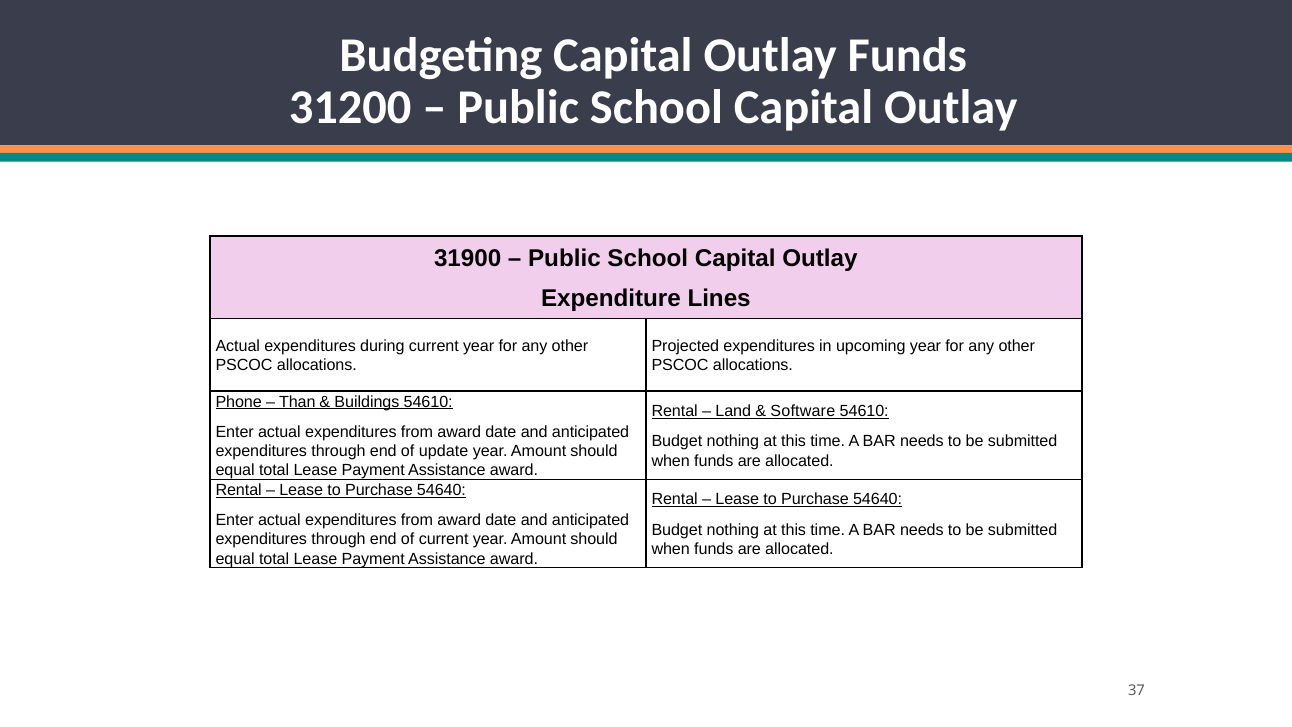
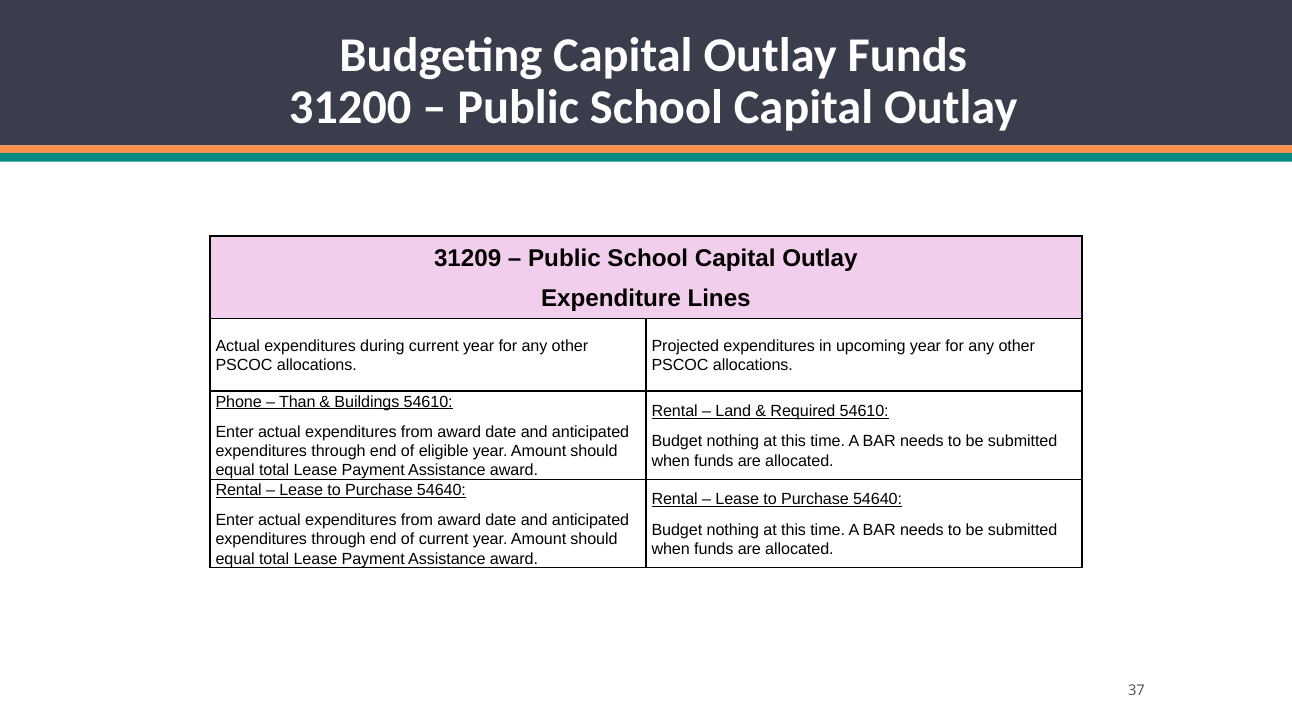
31900: 31900 -> 31209 (468, 259)
Software: Software -> Required (803, 411)
update: update -> eligible (444, 451)
